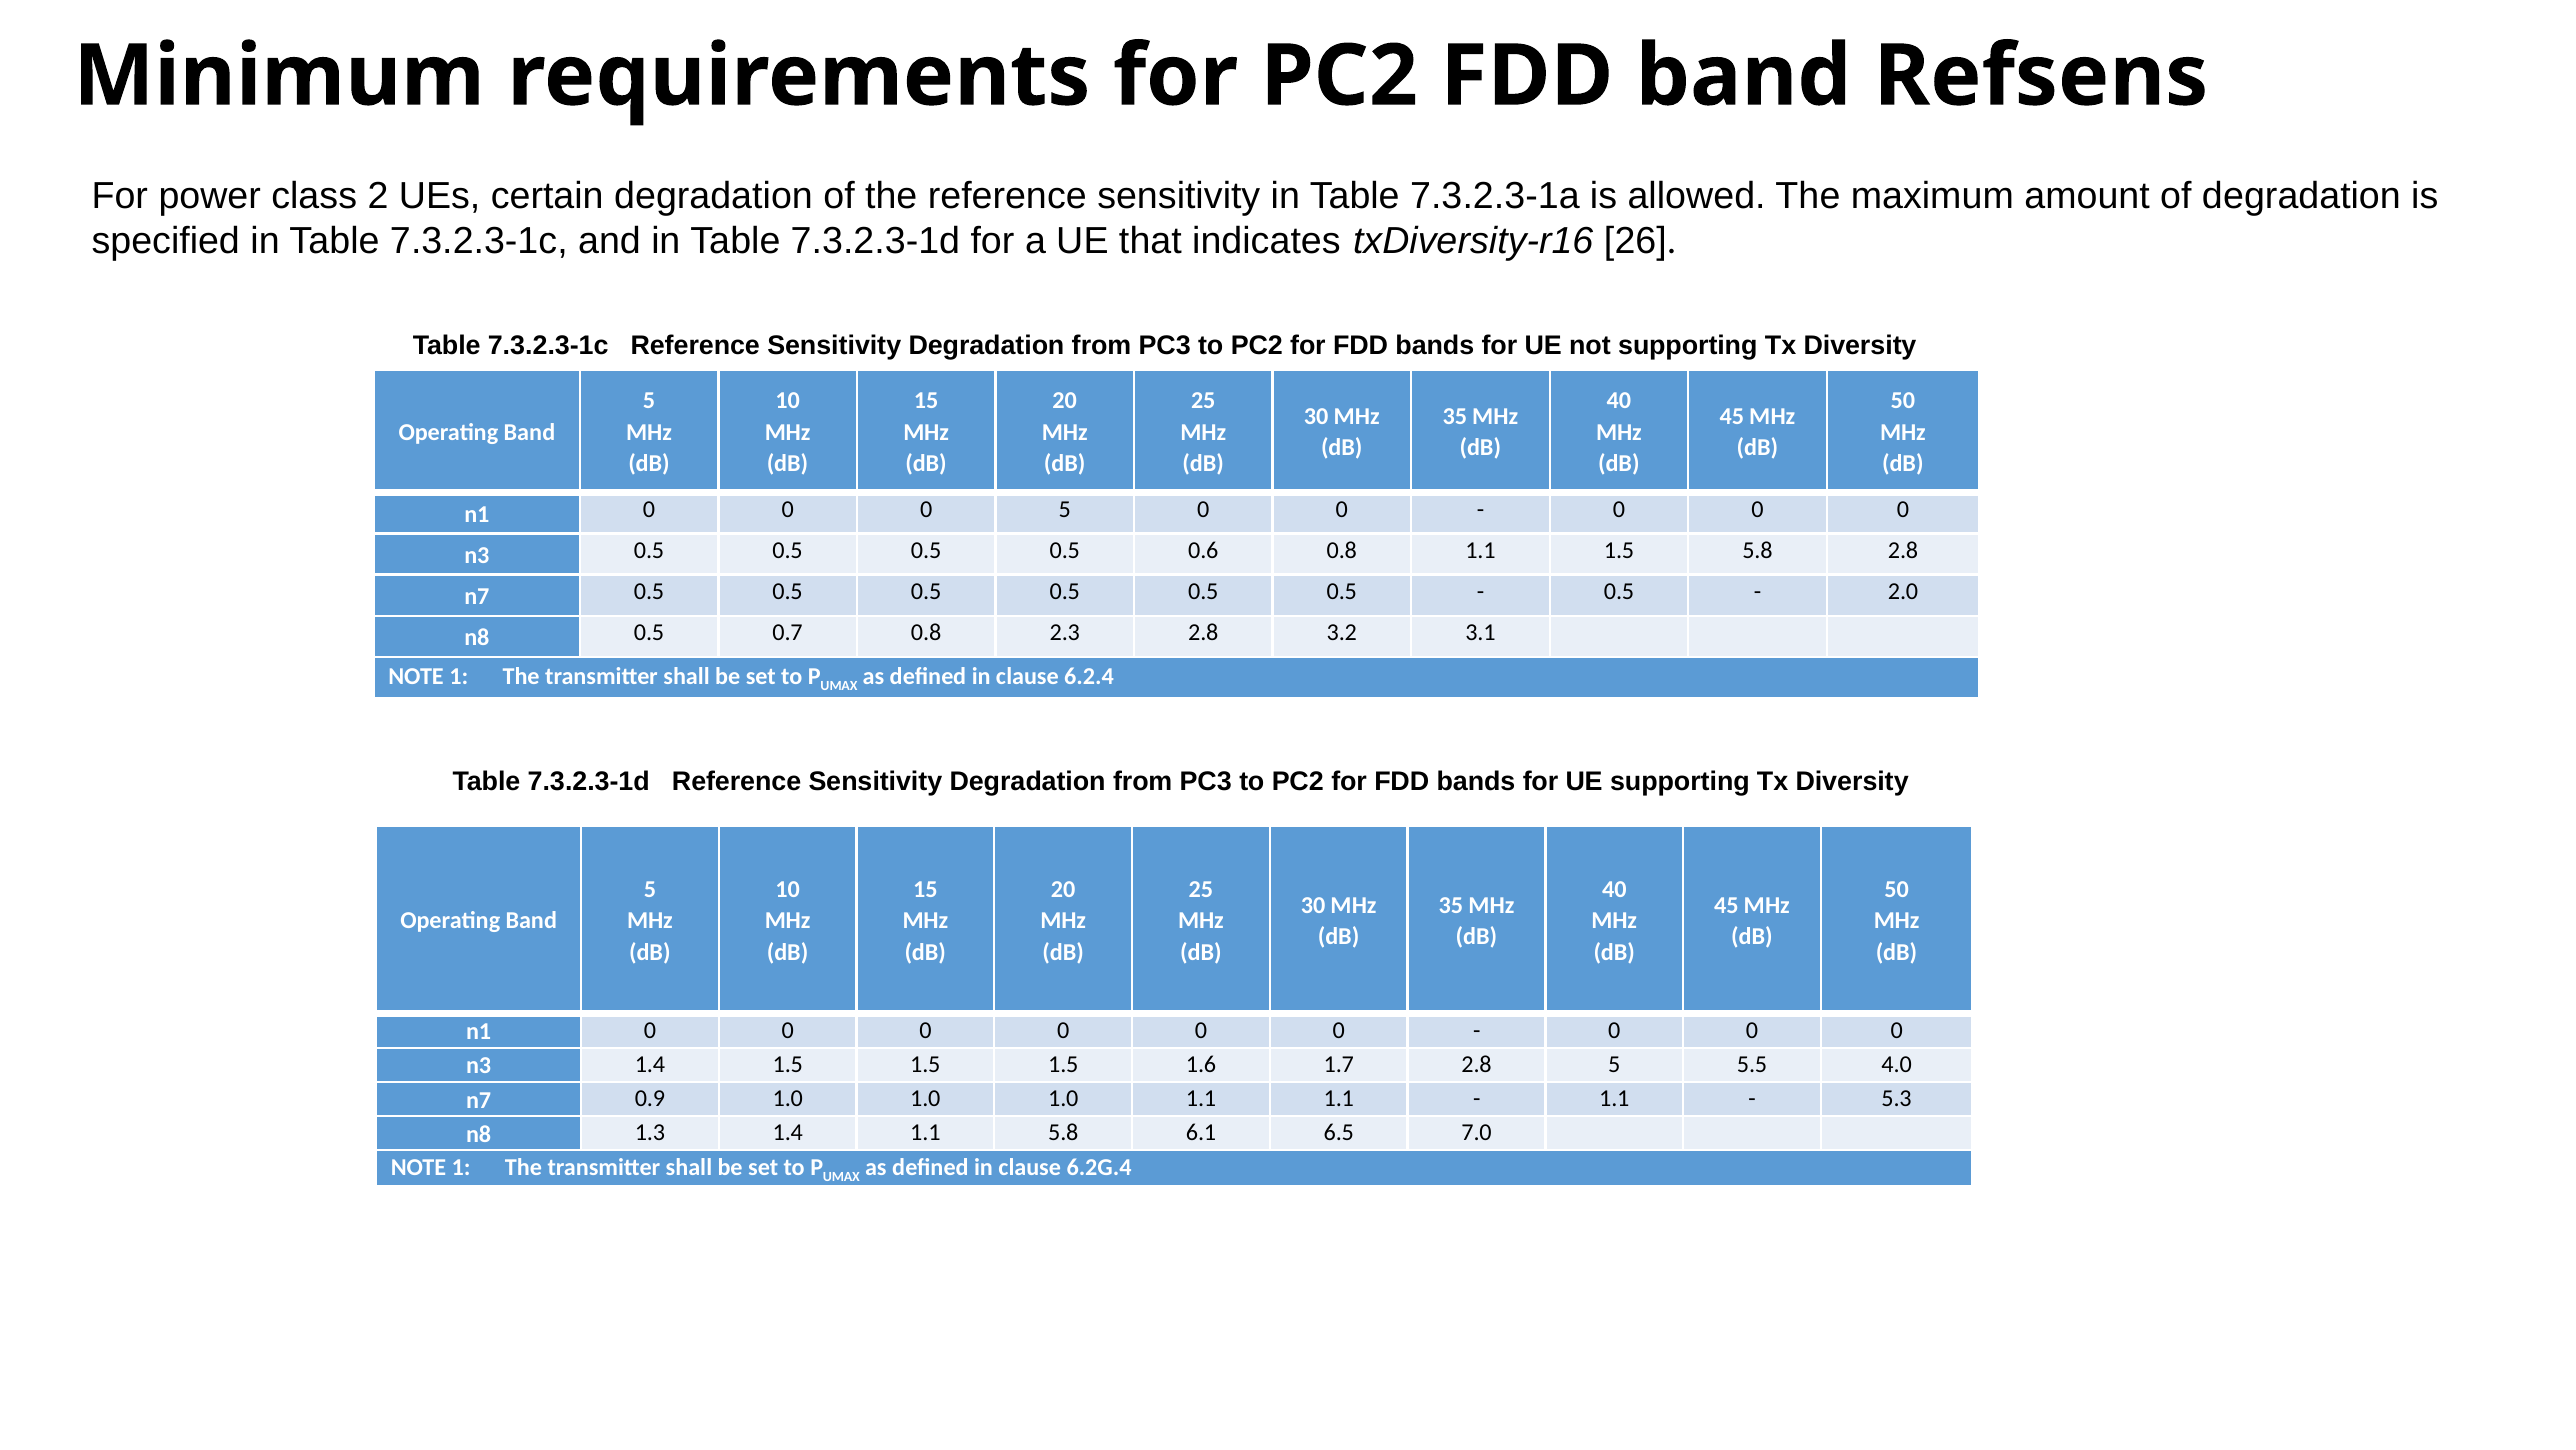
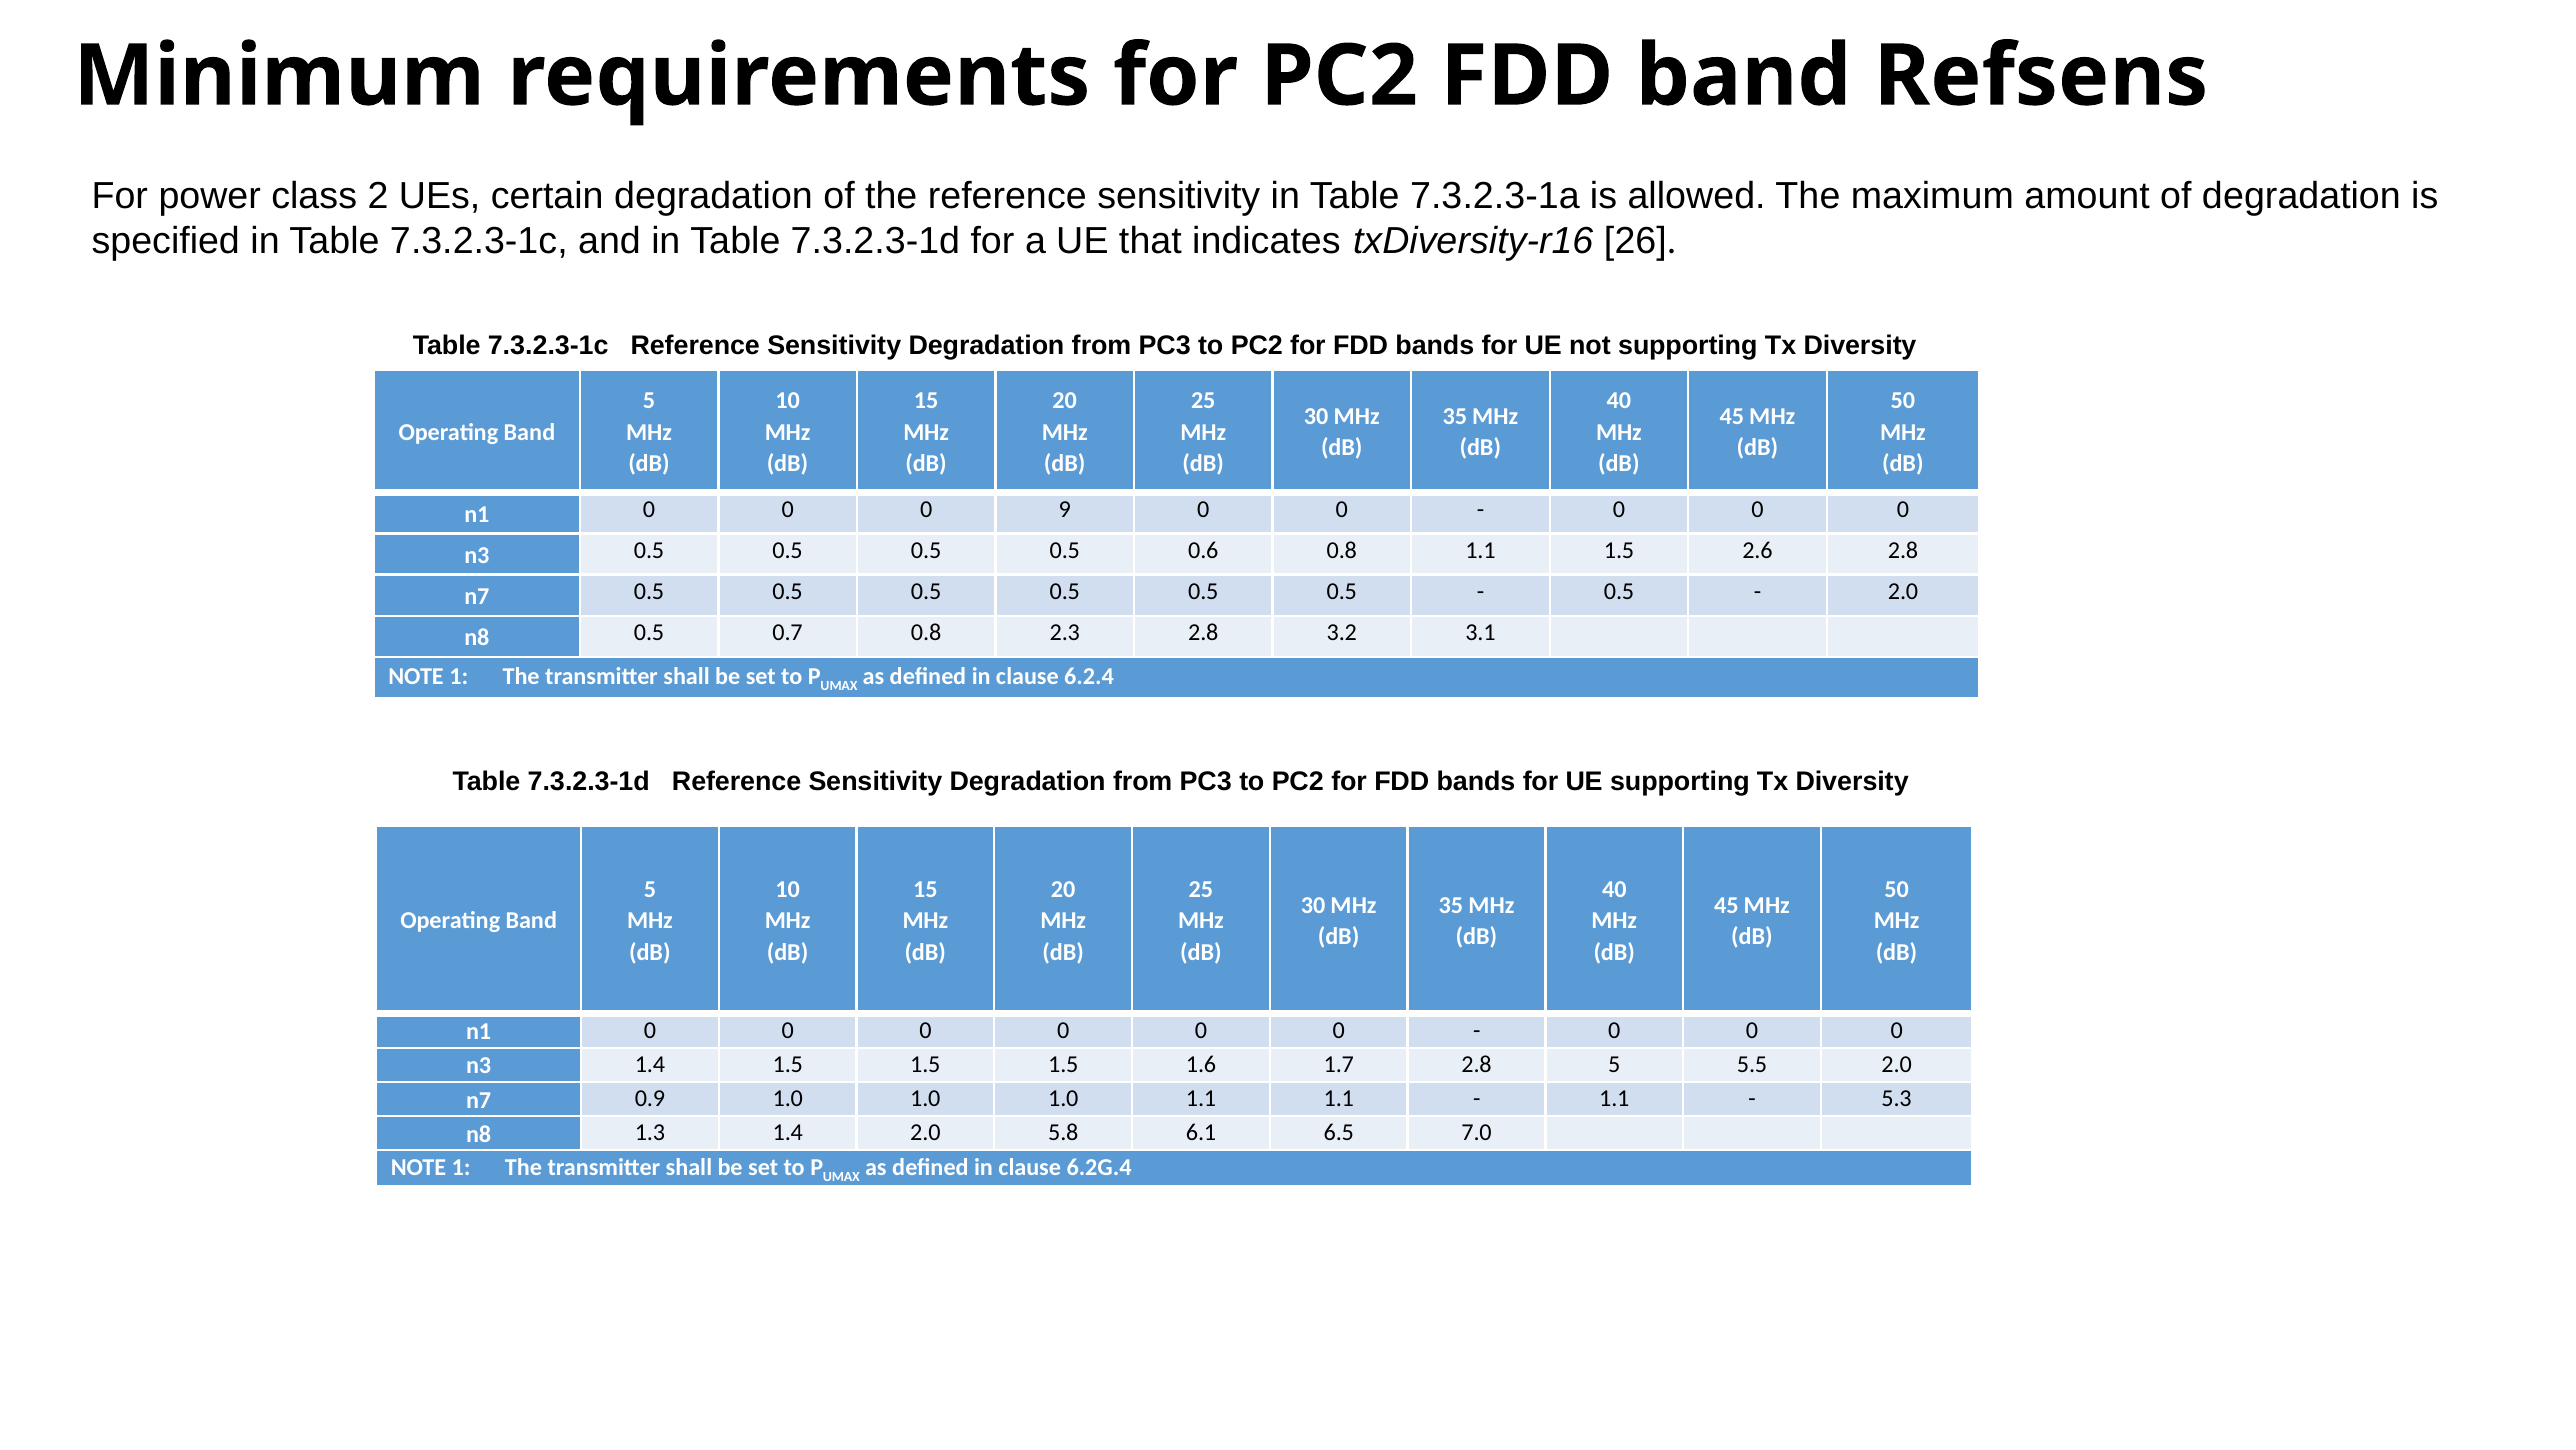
0 5: 5 -> 9 (1065, 509)
1.5 5.8: 5.8 -> 2.6 (1757, 550)
5.5 4.0: 4.0 -> 2.0 (1897, 1064)
1.4 1.1: 1.1 -> 2.0 (925, 1133)
